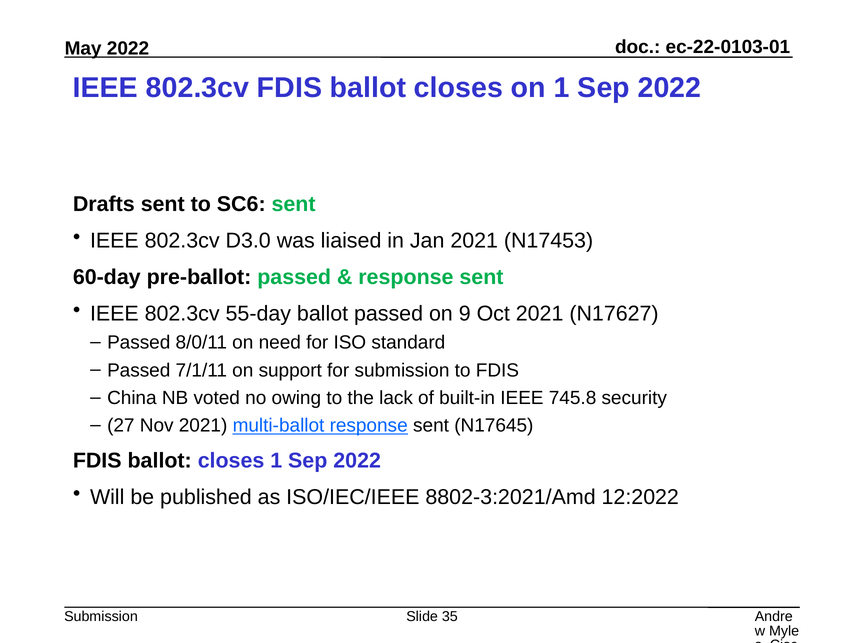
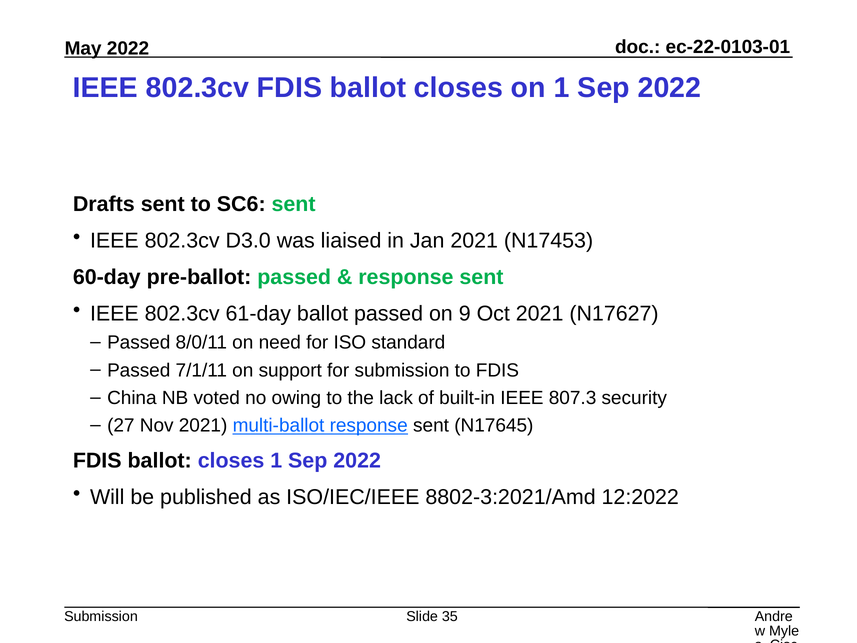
55-day: 55-day -> 61-day (258, 314)
745.8: 745.8 -> 807.3 (573, 398)
